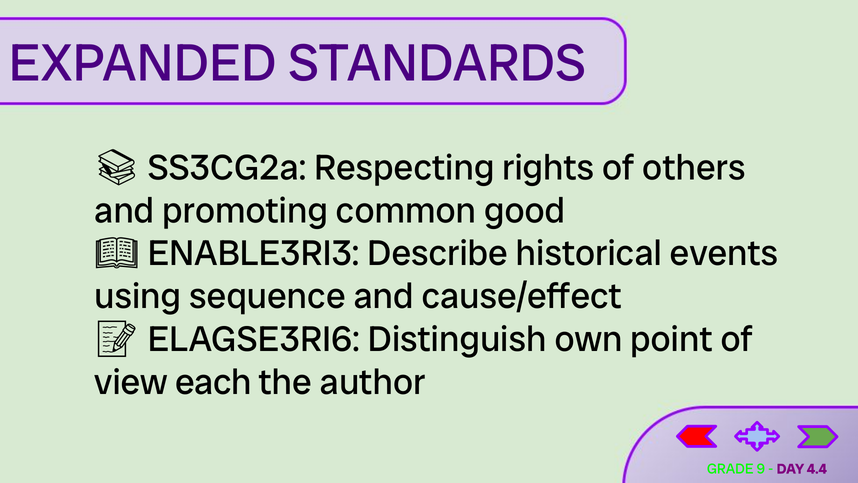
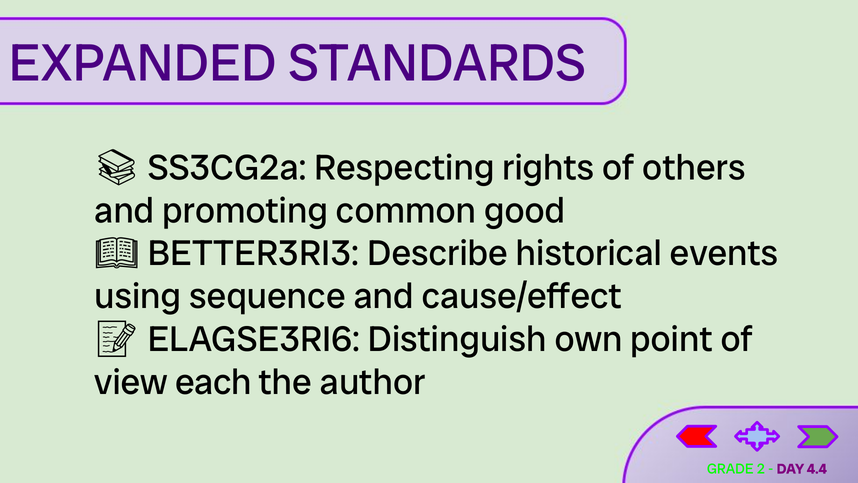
ENABLE3RI3: ENABLE3RI3 -> BETTER3RI3 (253, 253)
9: 9 -> 2 (761, 469)
